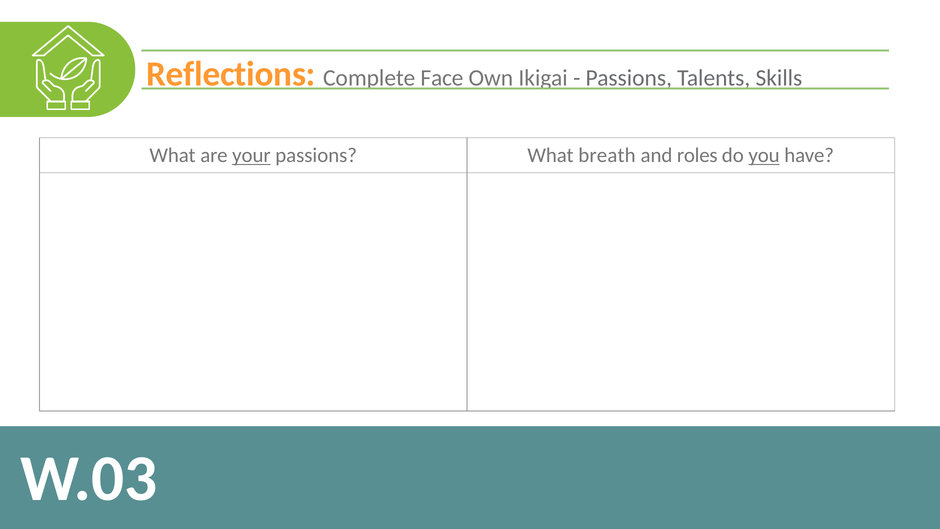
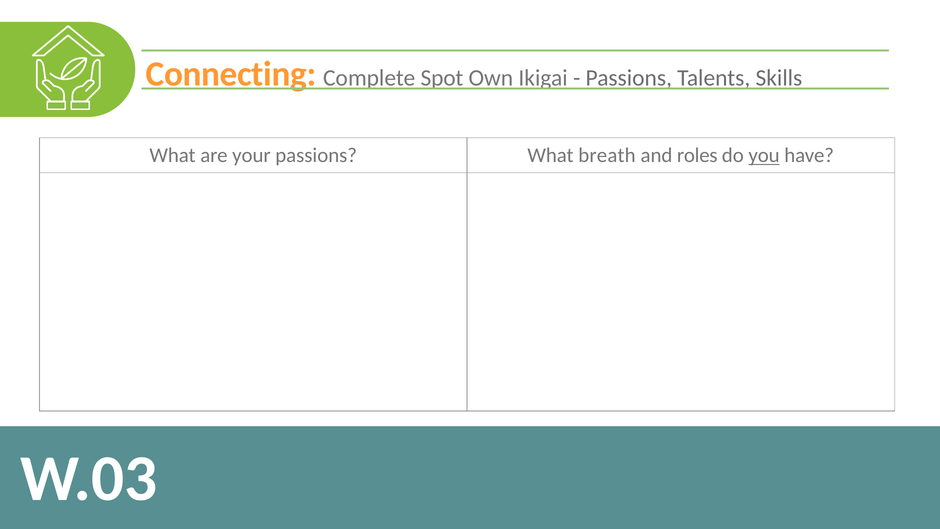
Reflections: Reflections -> Connecting (231, 74)
Face: Face -> Spot (442, 78)
your underline: present -> none (251, 155)
